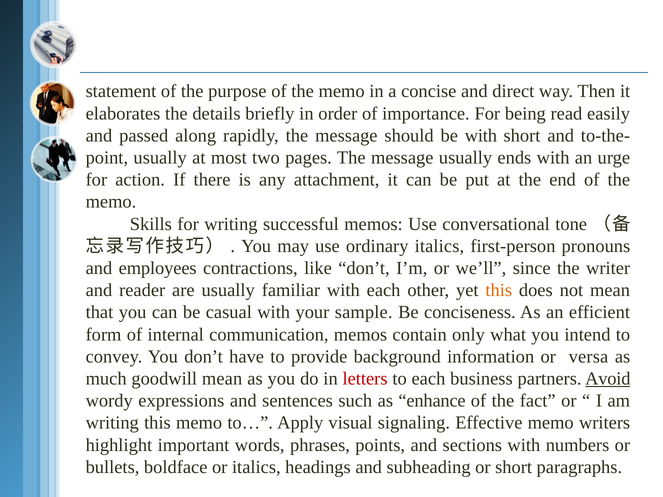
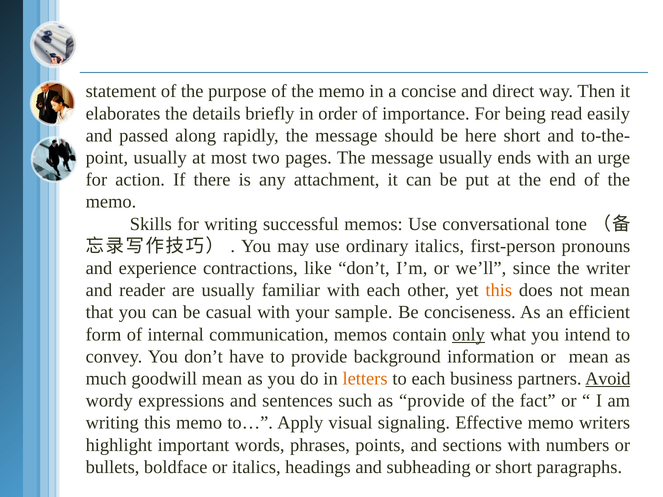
be with: with -> here (481, 136)
employees: employees -> experience (158, 268)
only underline: none -> present (468, 335)
or versa: versa -> mean (589, 357)
letters colour: red -> orange (365, 379)
as enhance: enhance -> provide (432, 401)
